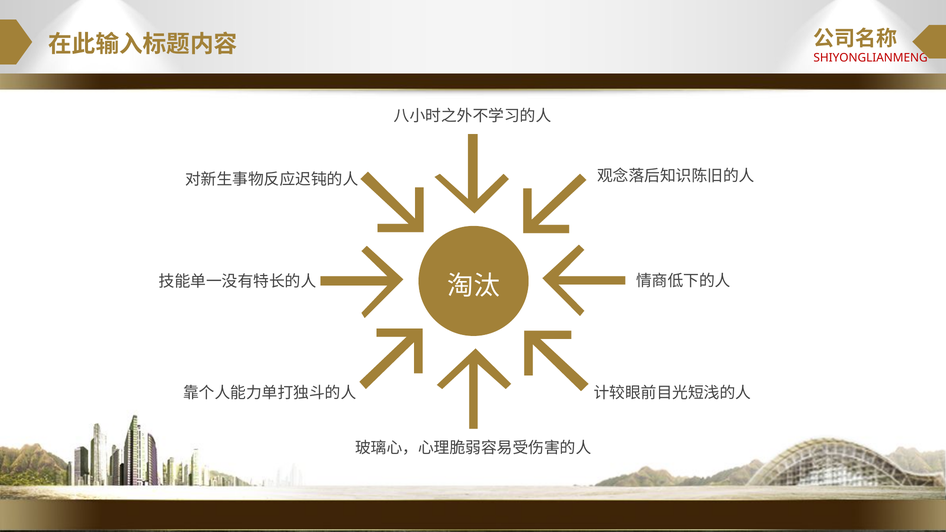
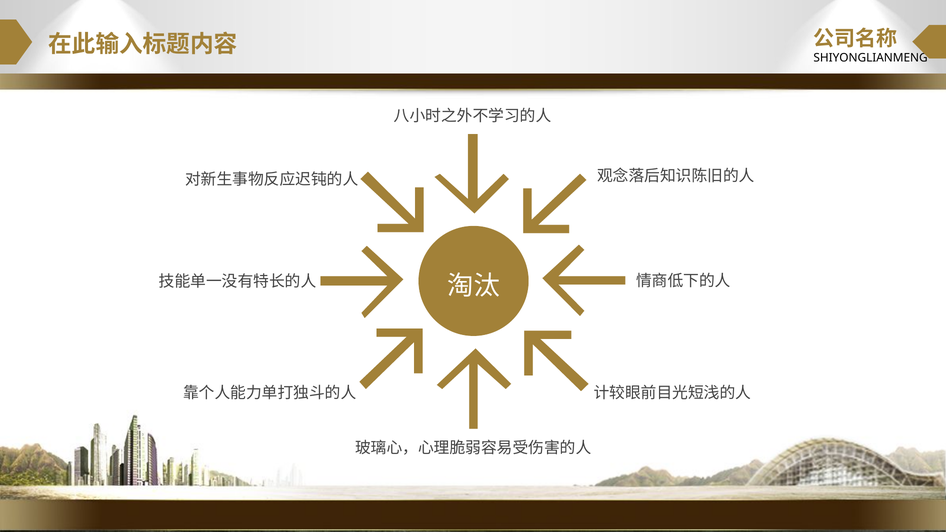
SHIYONGLIANMENG colour: red -> black (871, 58)
